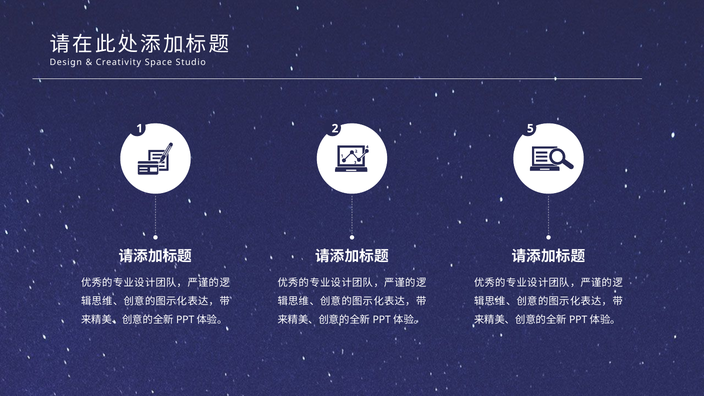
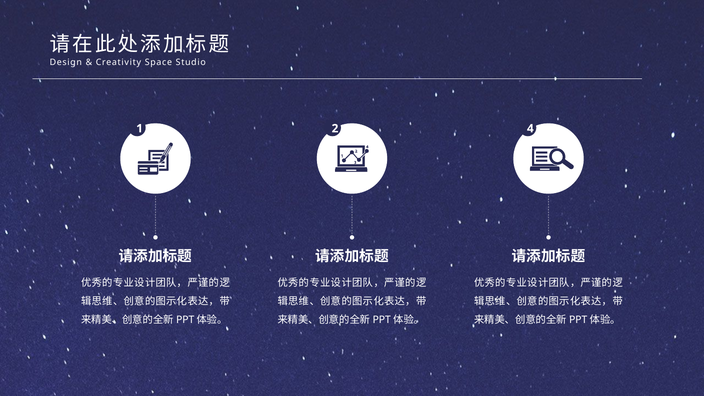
5: 5 -> 4 (530, 129)
